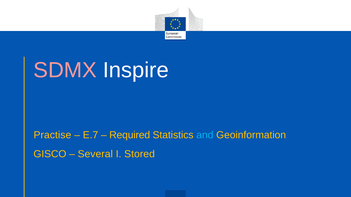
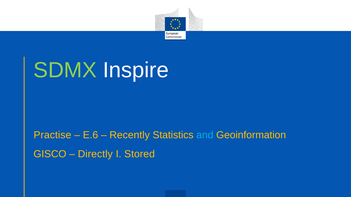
SDMX colour: pink -> light green (65, 70)
E.7: E.7 -> E.6 (90, 135)
Required: Required -> Recently (130, 135)
Several: Several -> Directly (95, 154)
